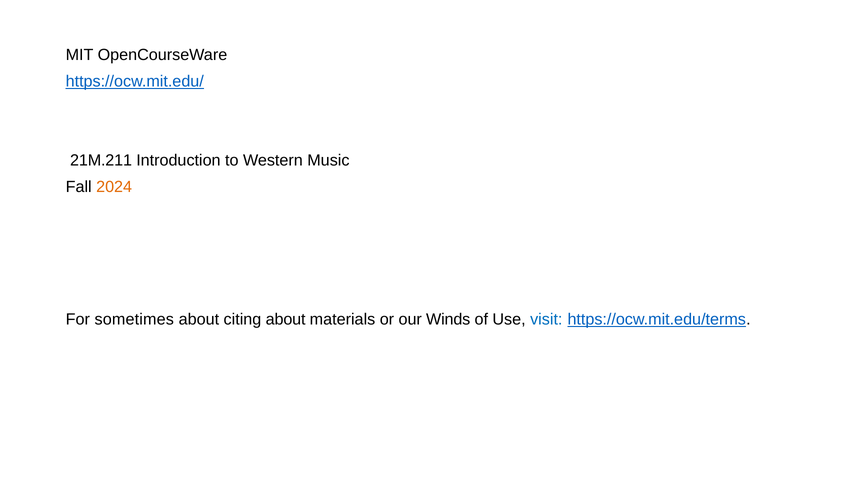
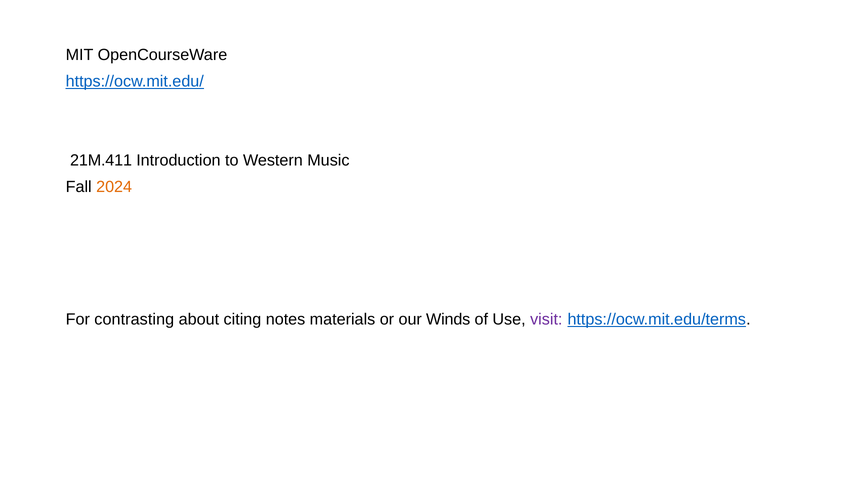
21M.211: 21M.211 -> 21M.411 (101, 161)
sometimes: sometimes -> contrasting (134, 319)
citing about: about -> notes (286, 319)
visit colour: blue -> purple (546, 319)
